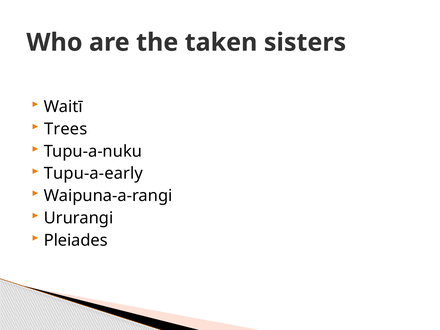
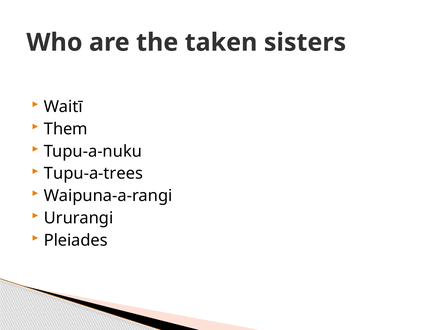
Trees: Trees -> Them (66, 129)
Tupu-a-early: Tupu-a-early -> Tupu-a-trees (93, 174)
